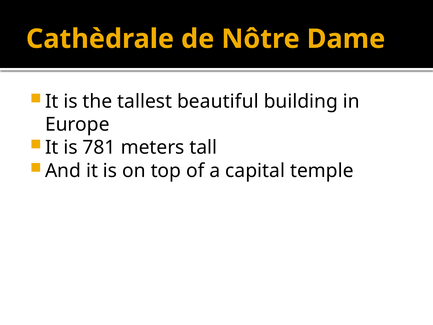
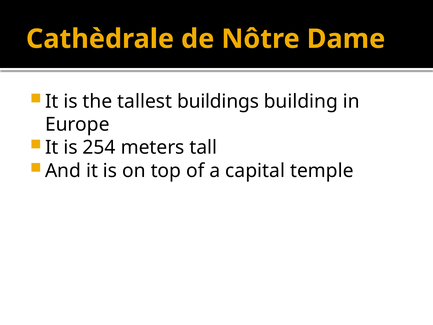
beautiful: beautiful -> buildings (218, 101)
781: 781 -> 254 (99, 147)
